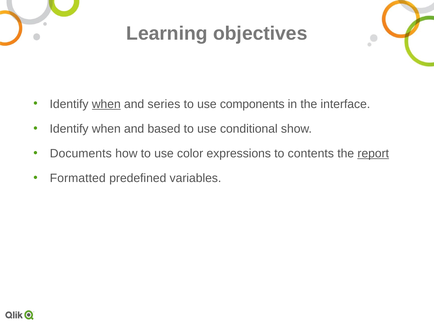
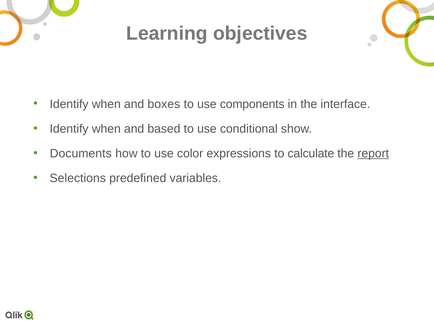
when underline: present -> none (106, 104)
series: series -> boxes (164, 104)
contents: contents -> calculate (311, 153)
Formatted: Formatted -> Selections (78, 178)
